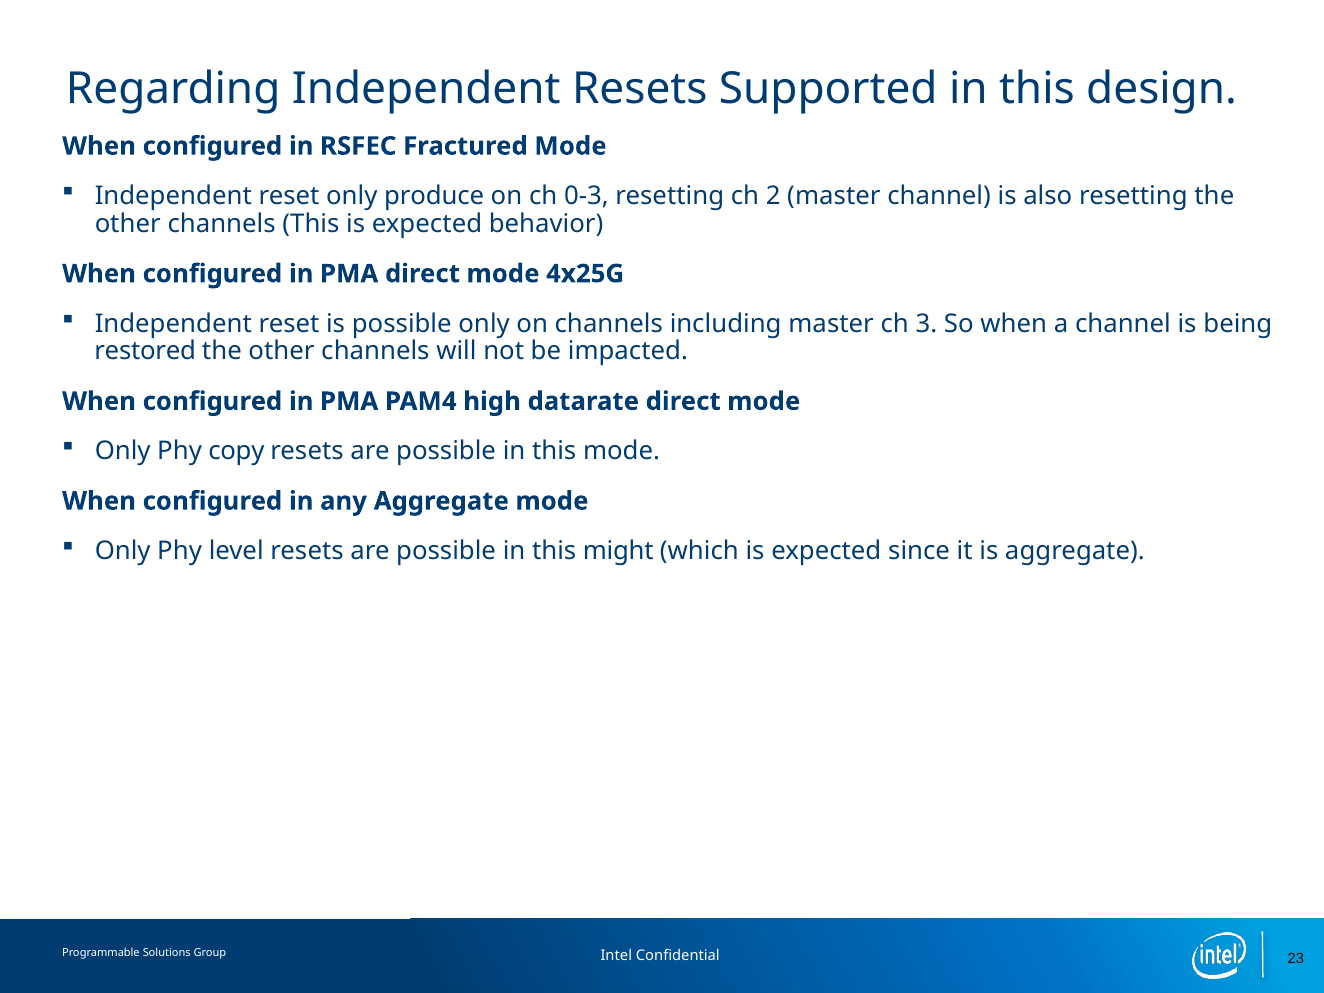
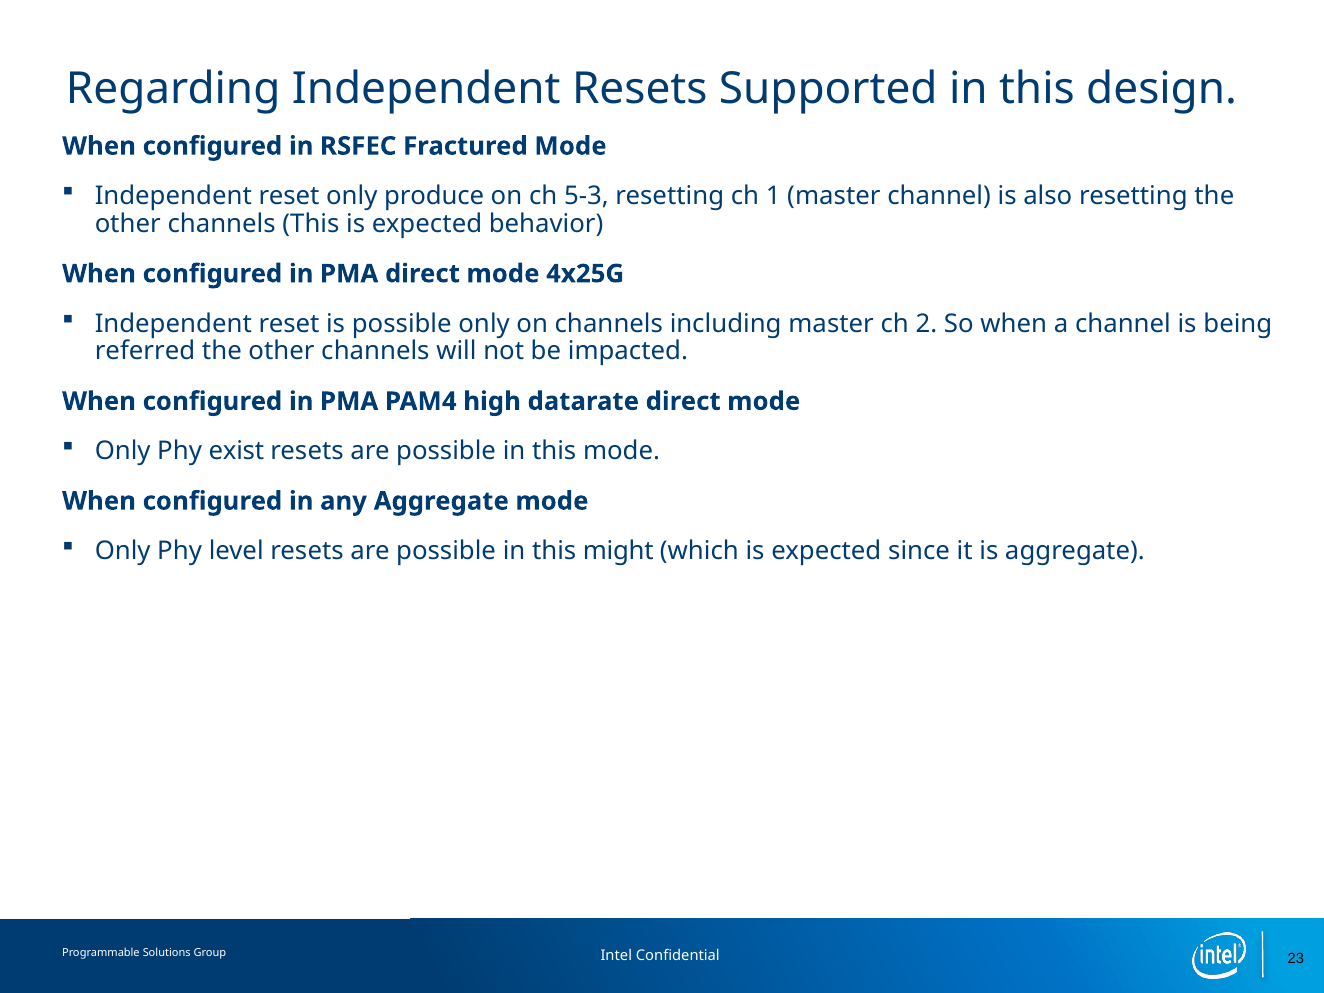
0-3: 0-3 -> 5-3 (586, 196)
2: 2 -> 1 (773, 196)
3: 3 -> 2 (926, 324)
restored: restored -> referred (145, 351)
copy: copy -> exist (236, 451)
